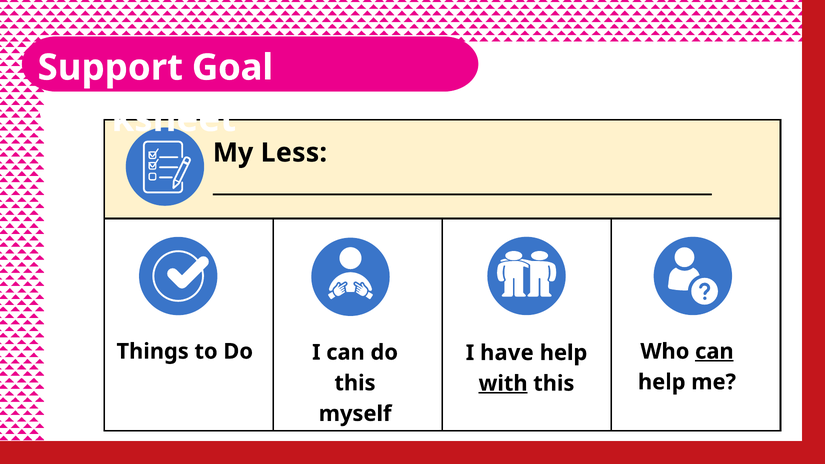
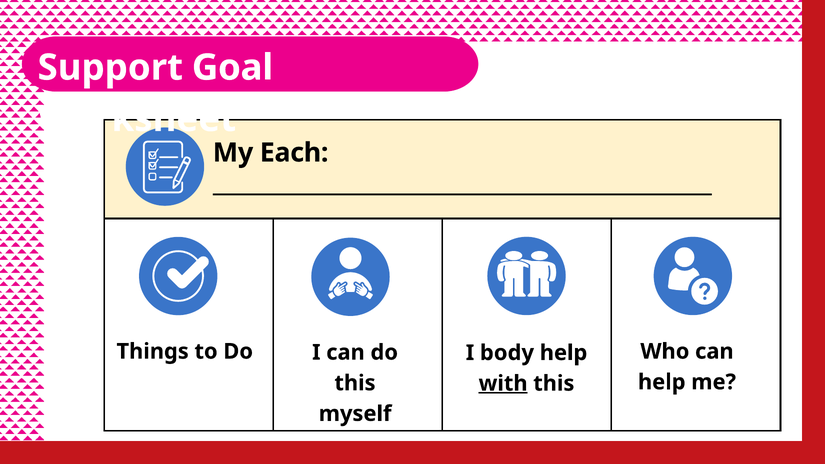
Less: Less -> Each (294, 153)
can underline: present -> none (714, 352)
have: have -> body (507, 353)
